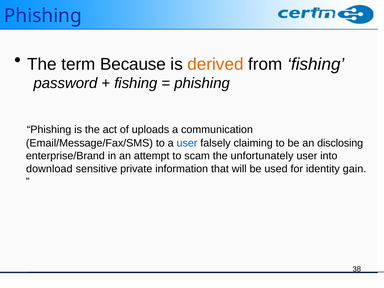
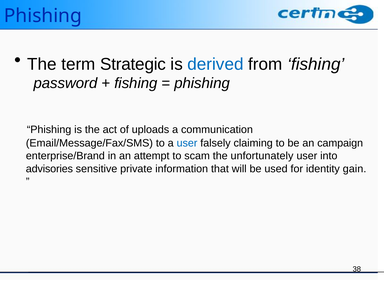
Because: Because -> Strategic (133, 64)
derived colour: orange -> blue (216, 64)
disclosing: disclosing -> campaign (340, 143)
download: download -> advisories (49, 169)
